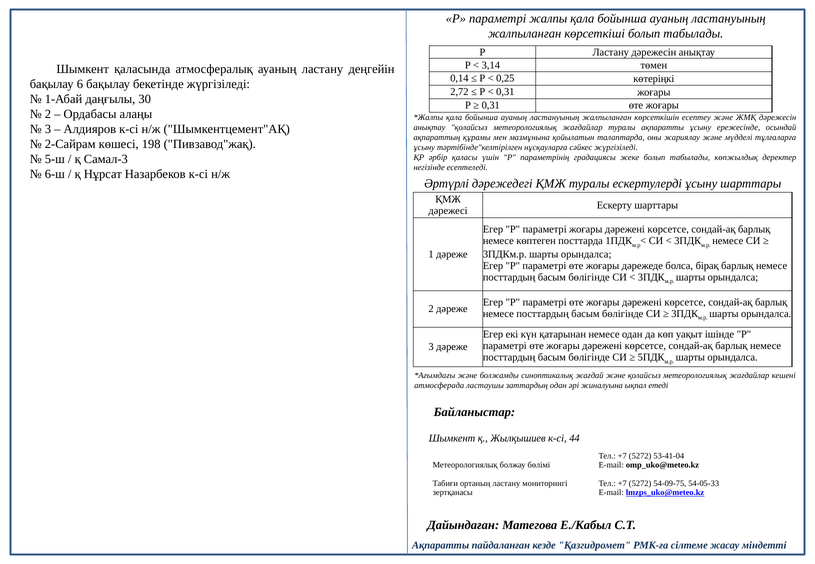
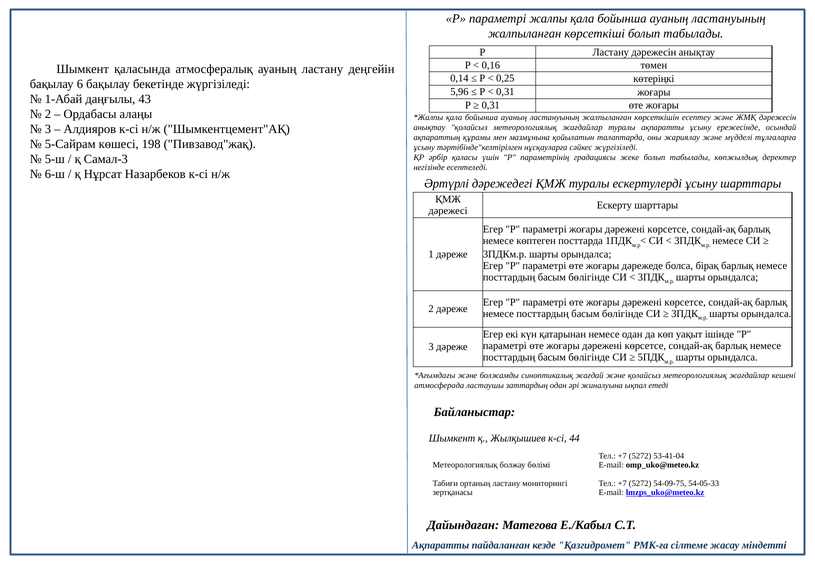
3,14: 3,14 -> 0,16 (491, 65)
2,72: 2,72 -> 5,96 (459, 92)
30: 30 -> 43 (145, 99)
2-Сайрам: 2-Сайрам -> 5-Сайрам (70, 144)
